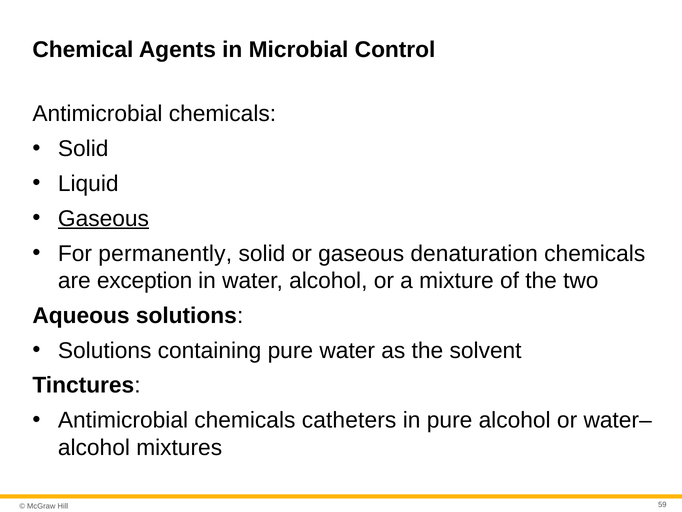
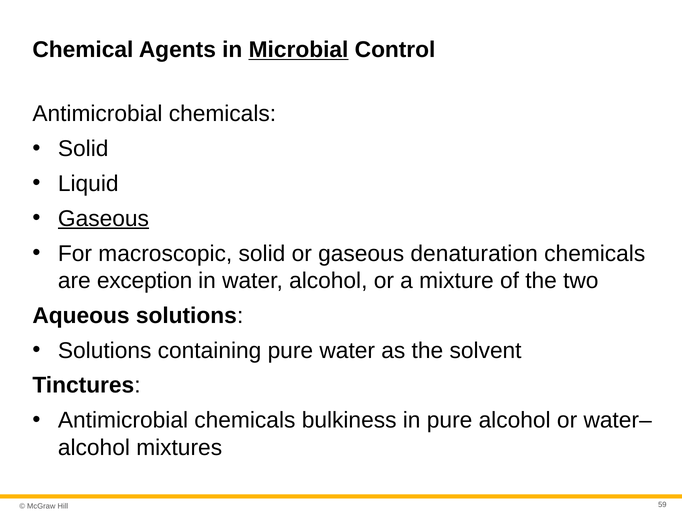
Microbial underline: none -> present (299, 50)
permanently: permanently -> macroscopic (165, 253)
catheters: catheters -> bulkiness (349, 420)
